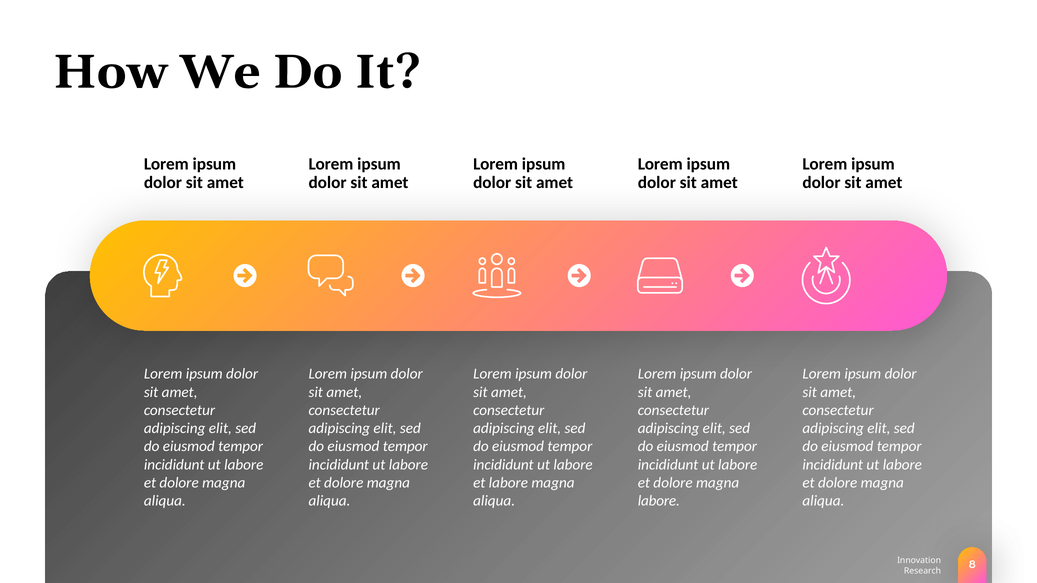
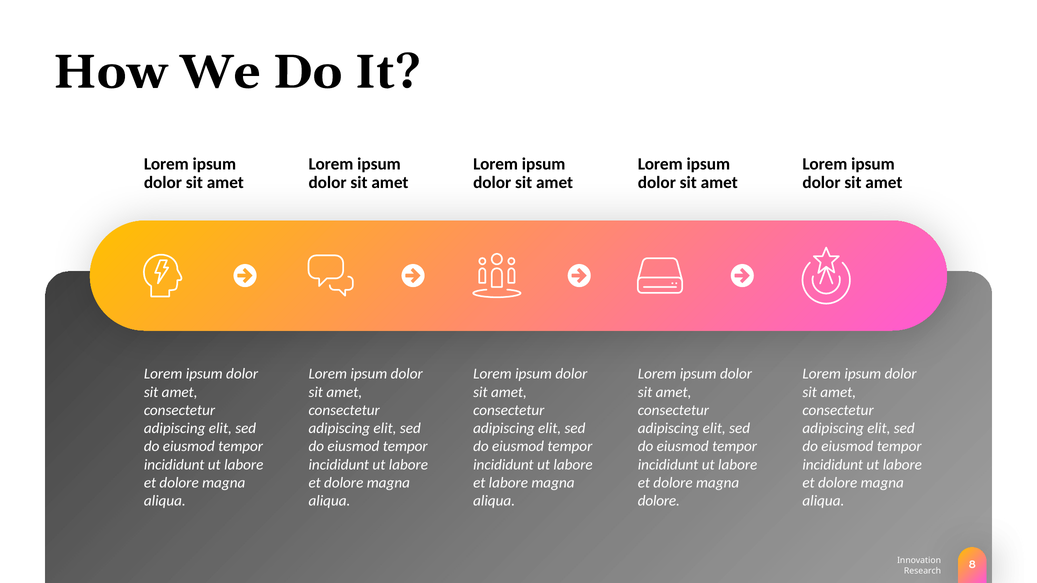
labore: labore -> dolore (659, 501)
